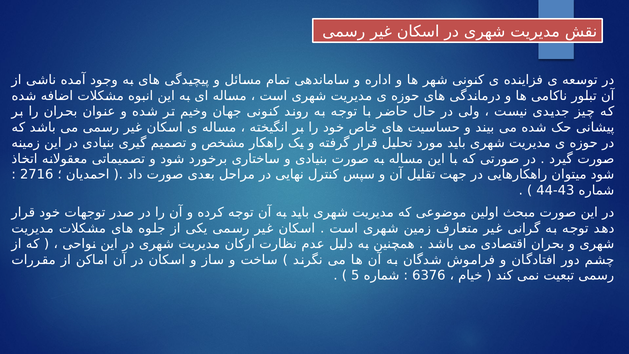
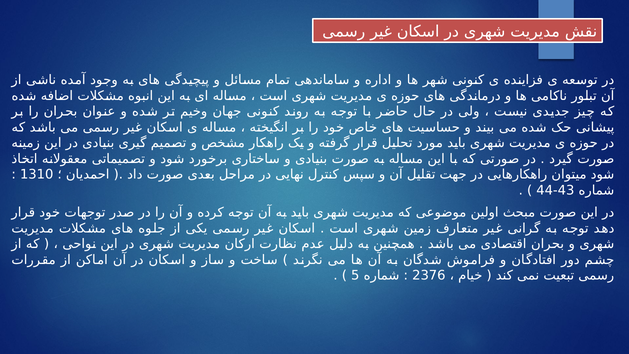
2716: 2716 -> 1310 (37, 174)
6376: 6376 -> 2376 (429, 275)
